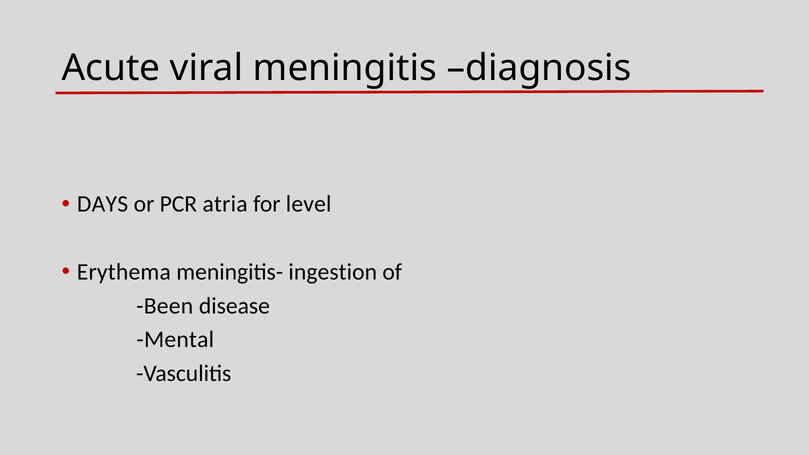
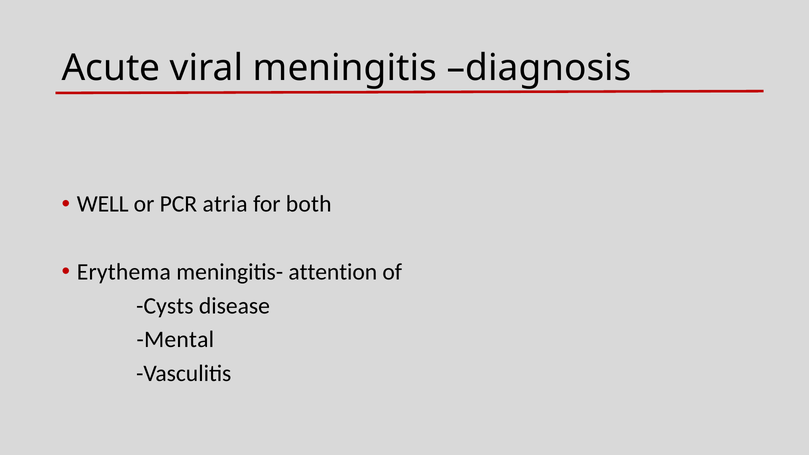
DAYS: DAYS -> WELL (103, 204)
level: level -> both (309, 204)
ingestion: ingestion -> attention (333, 272)
Been: Been -> Cysts (165, 306)
